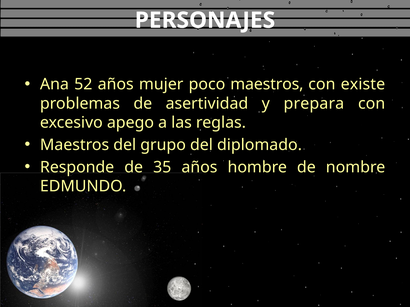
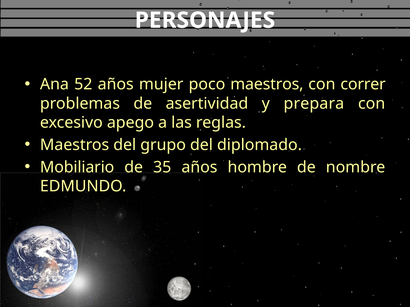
existe: existe -> correr (363, 84)
Responde: Responde -> Mobiliario (77, 167)
